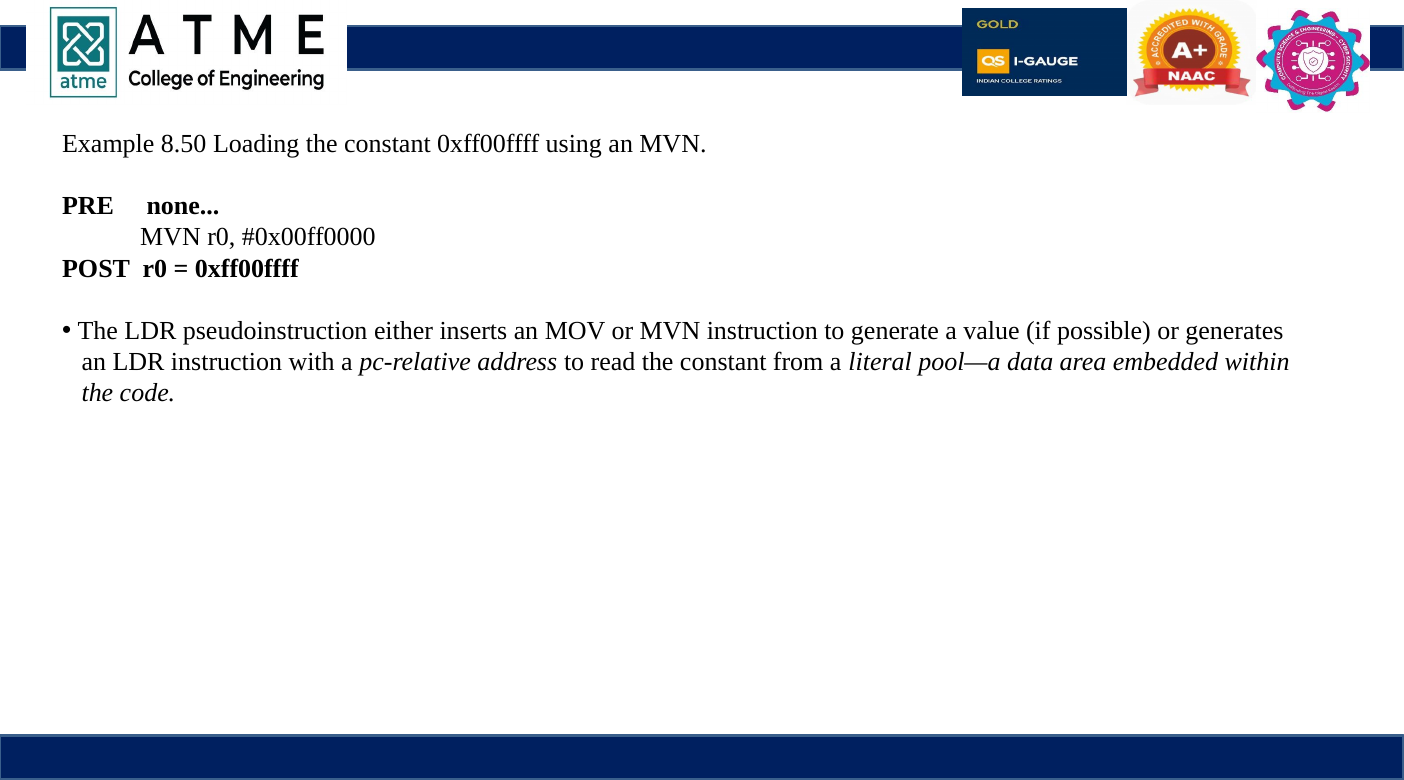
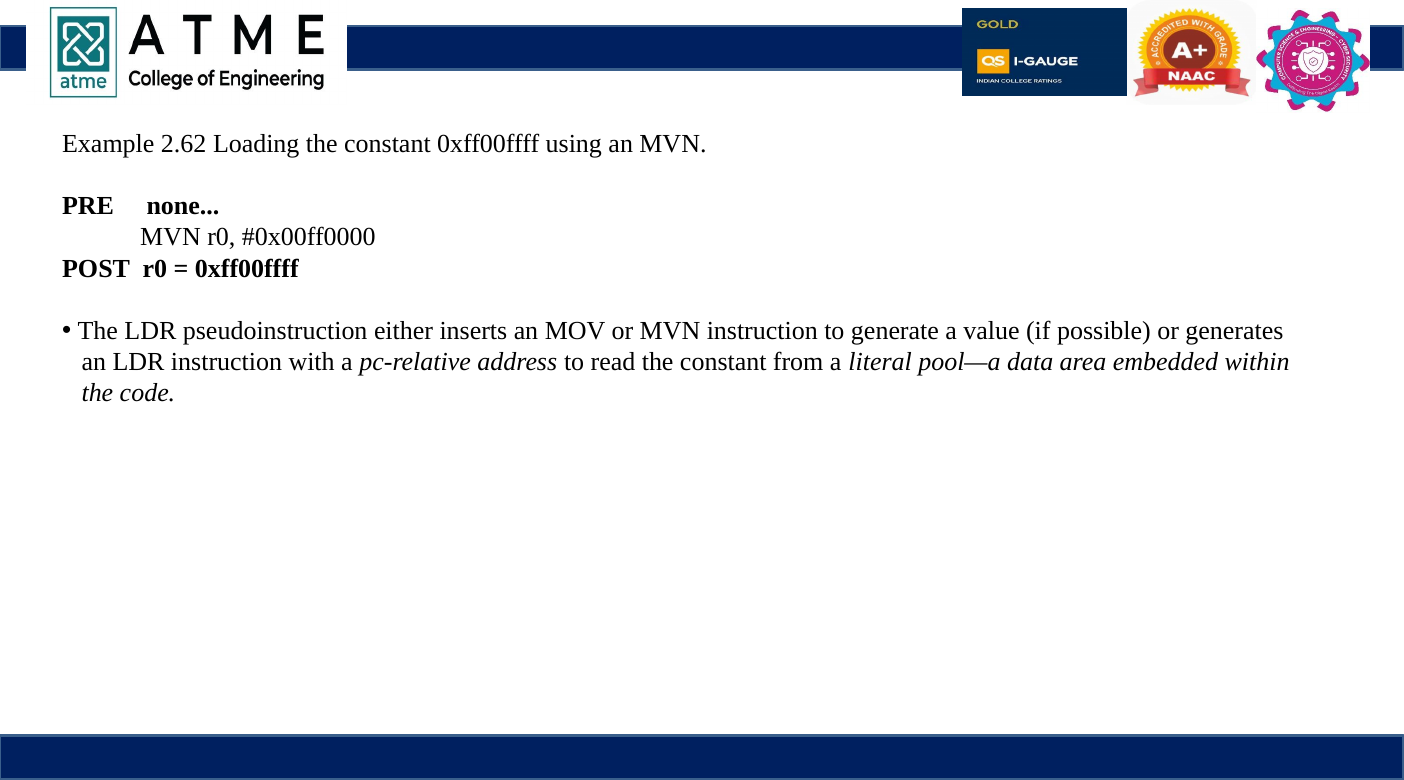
8.50: 8.50 -> 2.62 (184, 144)
